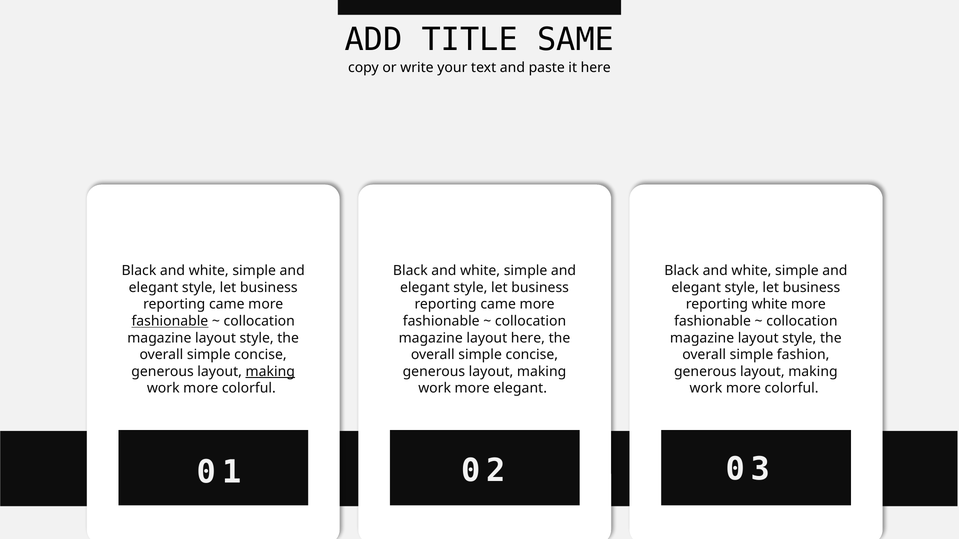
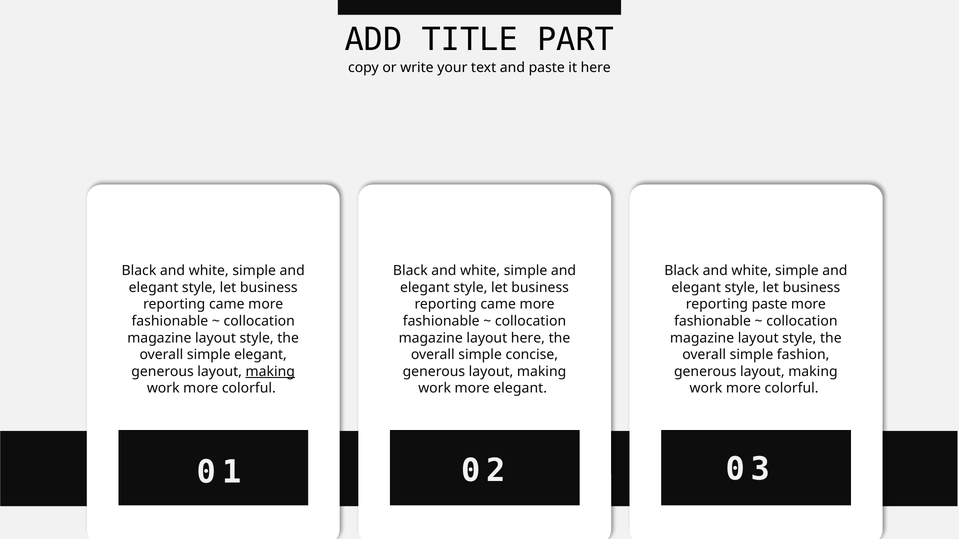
SAME: SAME -> PART (576, 40)
reporting white: white -> paste (770, 305)
fashionable underline: present -> none (170, 321)
concise: concise -> elegant (260, 355)
